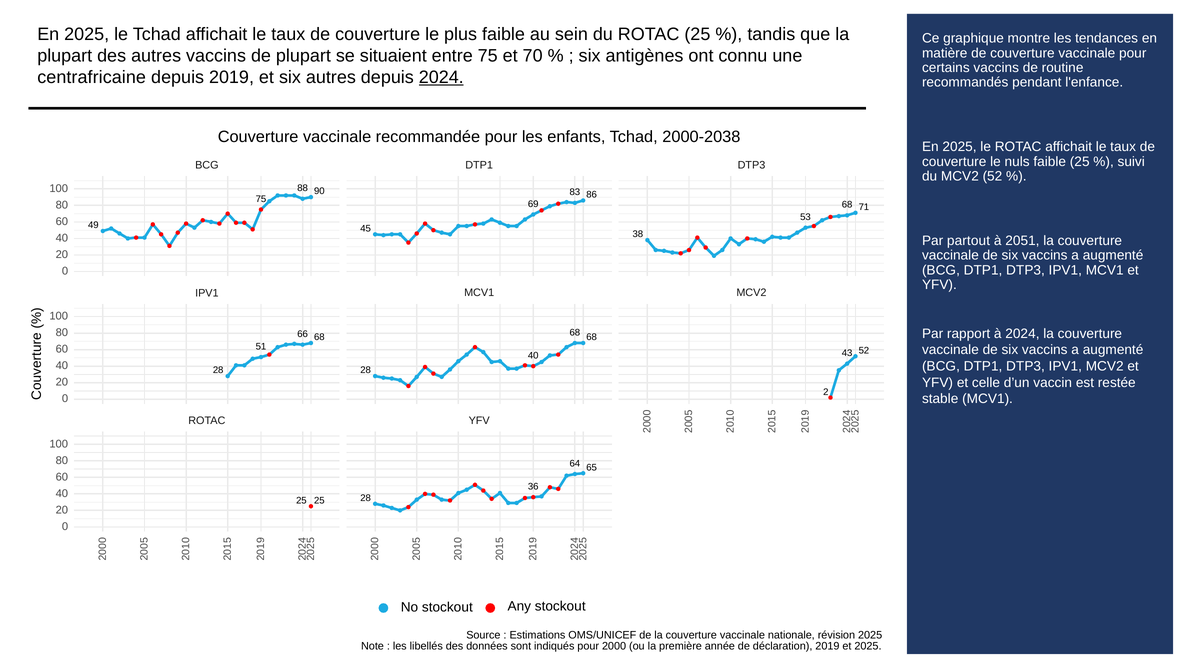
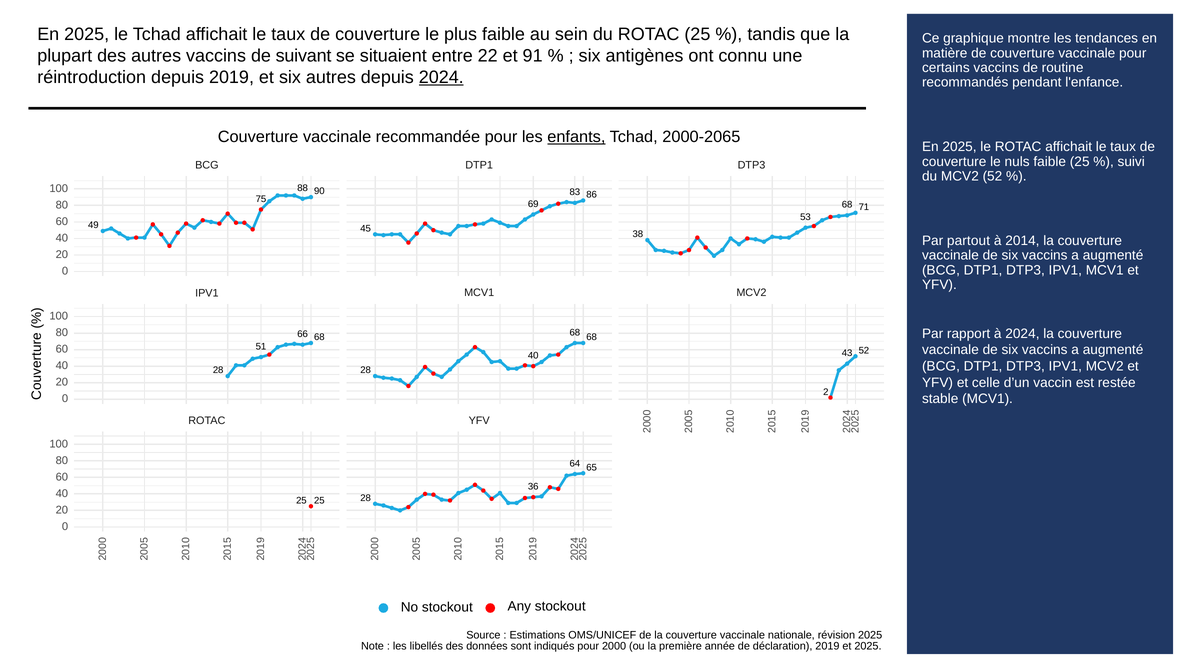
de plupart: plupart -> suivant (304, 56)
entre 75: 75 -> 22 (488, 56)
70: 70 -> 91 (533, 56)
centrafricaine: centrafricaine -> réintroduction (92, 77)
enfants underline: none -> present (576, 137)
2000-2038: 2000-2038 -> 2000-2065 (701, 137)
2051: 2051 -> 2014 (1022, 241)
